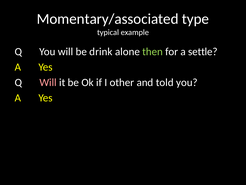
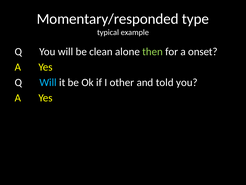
Momentary/associated: Momentary/associated -> Momentary/responded (108, 19)
drink: drink -> clean (101, 52)
settle: settle -> onset (203, 52)
Will colour: pink -> light blue (48, 82)
